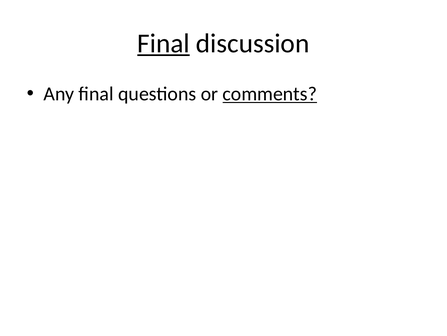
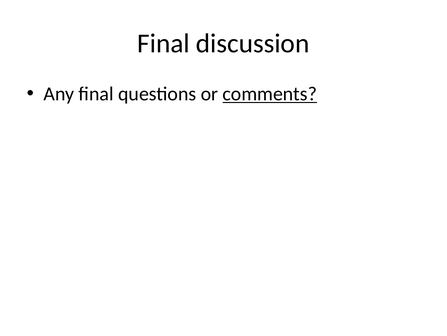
Final underline: present -> none (164, 43)
